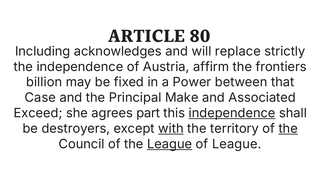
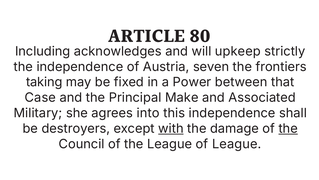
replace: replace -> upkeep (238, 51)
affirm: affirm -> seven (211, 67)
billion: billion -> taking (44, 82)
Exceed: Exceed -> Military (38, 113)
part: part -> into (148, 113)
independence underline: present -> none (232, 113)
territory: territory -> damage (235, 128)
League underline: present -> none (170, 144)
